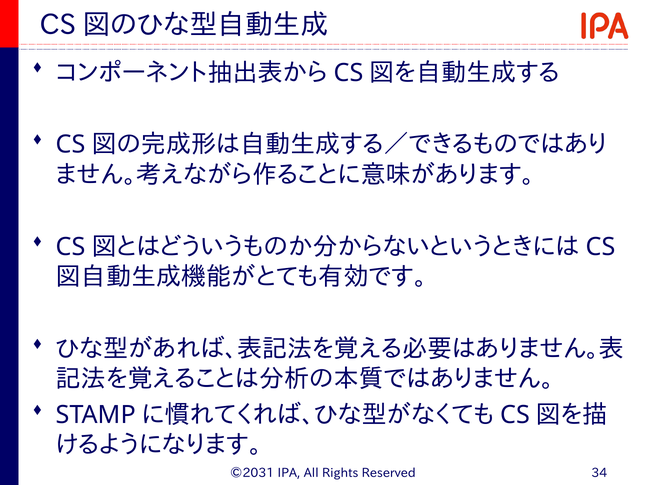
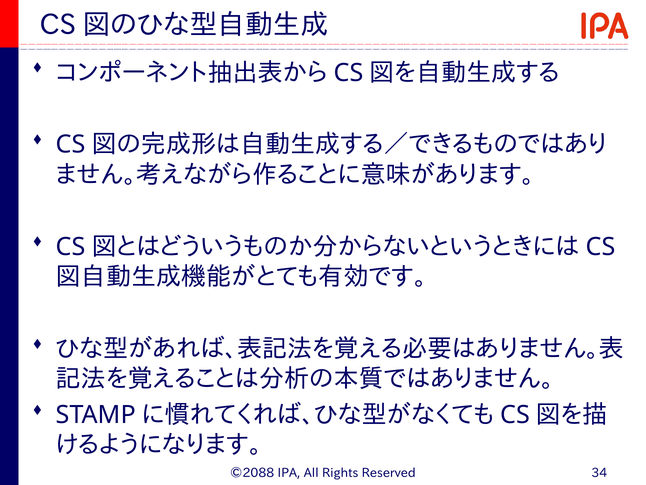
©2031: ©2031 -> ©2088 (252, 473)
